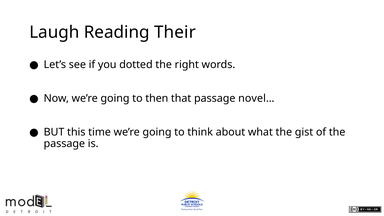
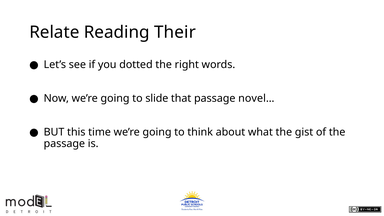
Laugh: Laugh -> Relate (54, 32)
then: then -> slide (157, 98)
